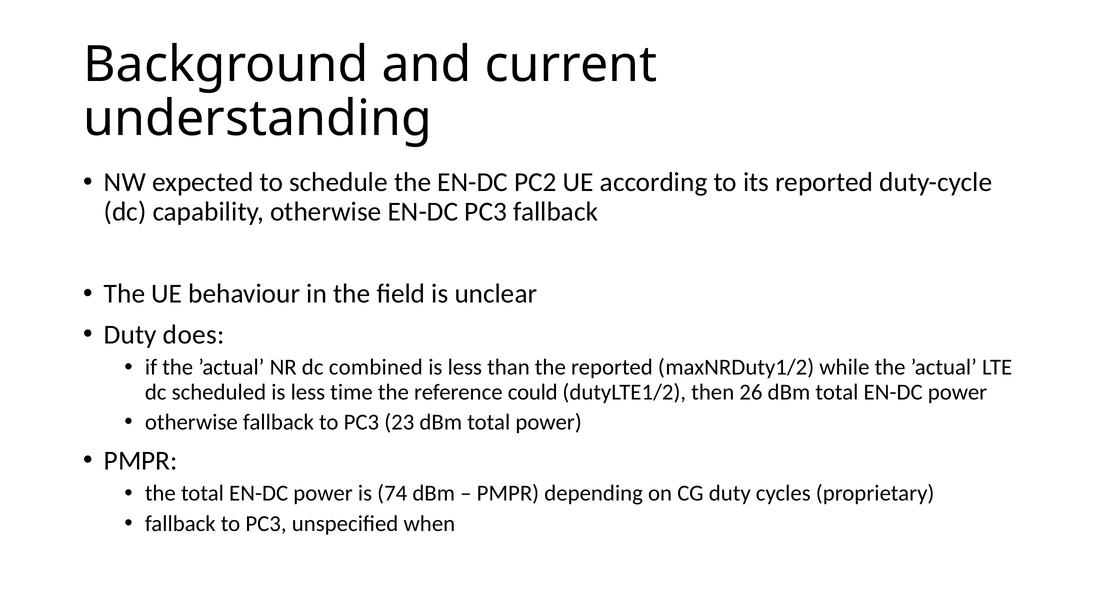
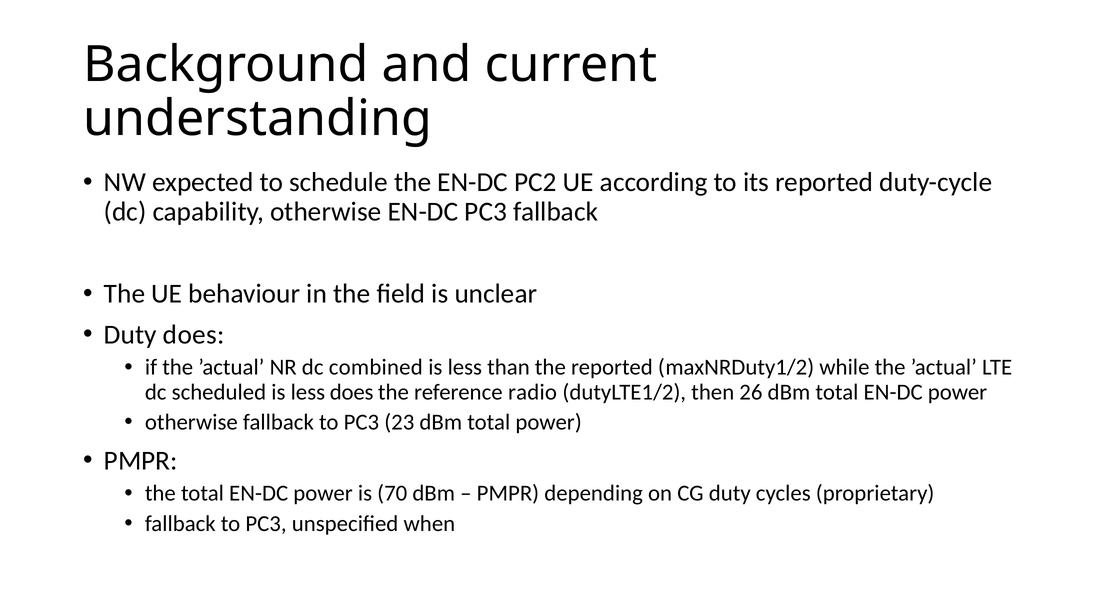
less time: time -> does (352, 392)
could: could -> radio (533, 392)
74: 74 -> 70 (392, 494)
